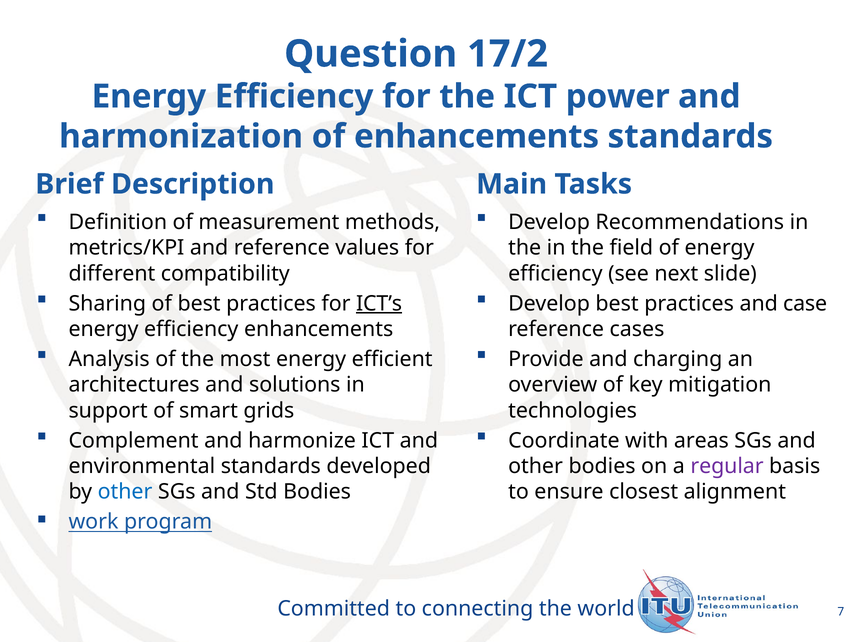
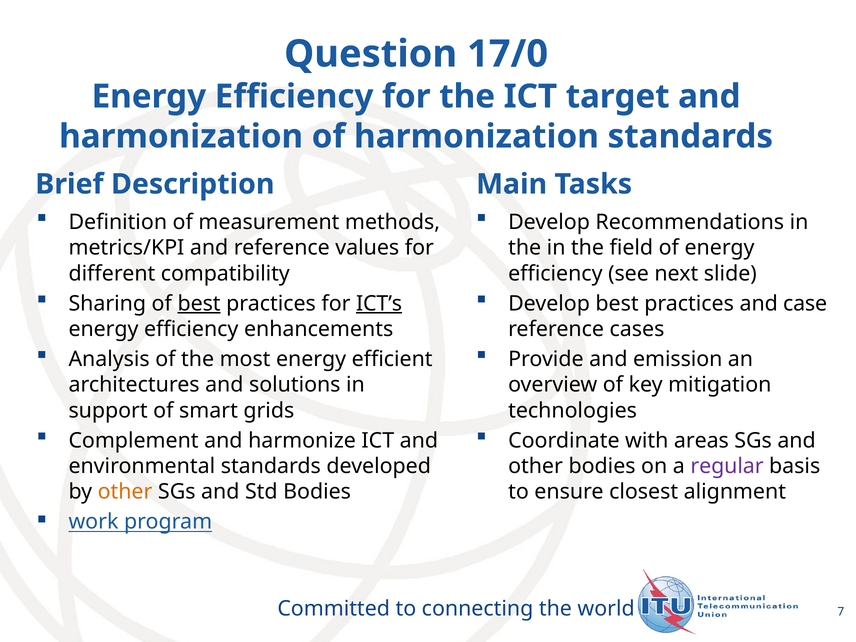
17/2: 17/2 -> 17/0 (508, 54)
power: power -> target (618, 96)
of enhancements: enhancements -> harmonization (476, 136)
best underline: none -> present (199, 304)
charging: charging -> emission (678, 359)
other colour: blue -> orange (125, 492)
